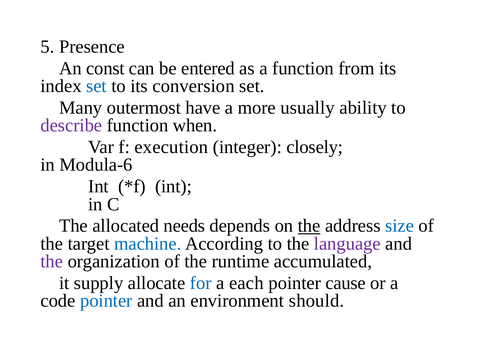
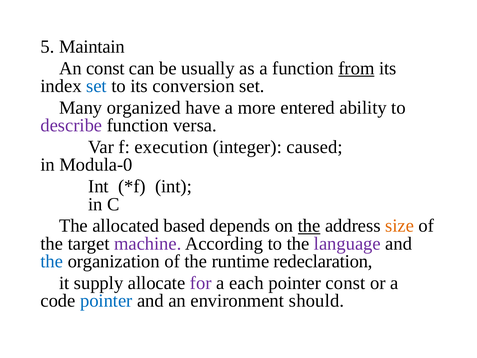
Presence: Presence -> Maintain (92, 47)
entered: entered -> usually (208, 68)
from underline: none -> present (356, 68)
outermost: outermost -> organized (144, 108)
usually: usually -> entered (308, 108)
when: when -> versa (195, 125)
closely: closely -> caused (315, 147)
Modula-6: Modula-6 -> Modula-0 (96, 165)
needs: needs -> based (184, 226)
size colour: blue -> orange (400, 226)
machine colour: blue -> purple (148, 243)
the colour: purple -> blue (52, 261)
accumulated: accumulated -> redeclaration (323, 261)
for colour: blue -> purple (201, 283)
pointer cause: cause -> const (345, 283)
